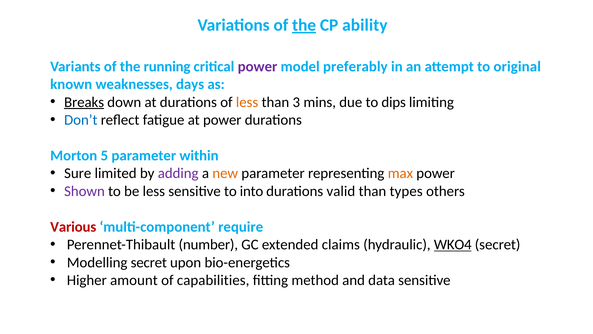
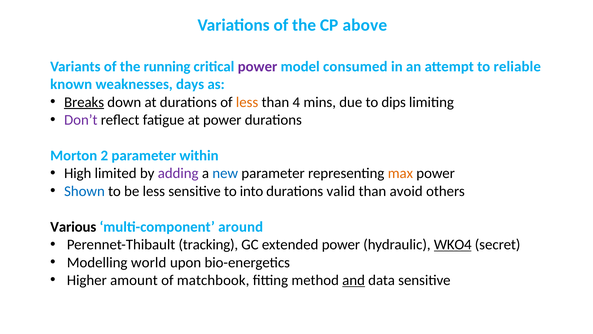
the underline: present -> none (304, 25)
ability: ability -> above (365, 25)
preferably: preferably -> consumed (355, 66)
original: original -> reliable (517, 66)
3: 3 -> 4 (296, 102)
Don’t colour: blue -> purple (81, 120)
5: 5 -> 2 (104, 155)
Sure: Sure -> High (78, 173)
new colour: orange -> blue (225, 173)
Shown colour: purple -> blue (84, 191)
types: types -> avoid (406, 191)
Various colour: red -> black (73, 227)
require: require -> around (241, 227)
number: number -> tracking (208, 244)
extended claims: claims -> power (341, 244)
Modelling secret: secret -> world (149, 262)
capabilities: capabilities -> matchbook (213, 280)
and underline: none -> present (354, 280)
